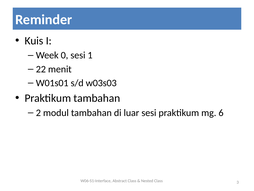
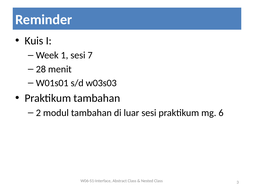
0: 0 -> 1 (65, 55)
1: 1 -> 7 (90, 55)
22: 22 -> 28 (41, 69)
